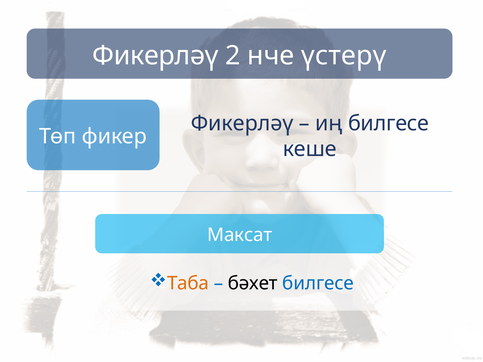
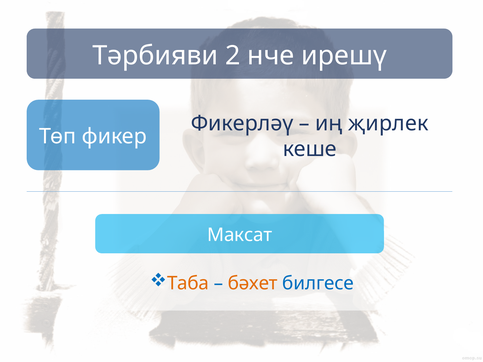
Фикерләү: Фикерләү -> Тәрбияви (155, 56)
үстерү: үстерү -> ирешү (344, 56)
иң билгесе: билгесе -> җирлек (388, 123)
бәхет colour: black -> orange (253, 283)
